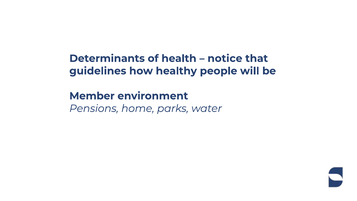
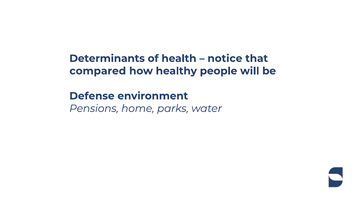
guidelines: guidelines -> compared (98, 71)
Member: Member -> Defense (92, 96)
